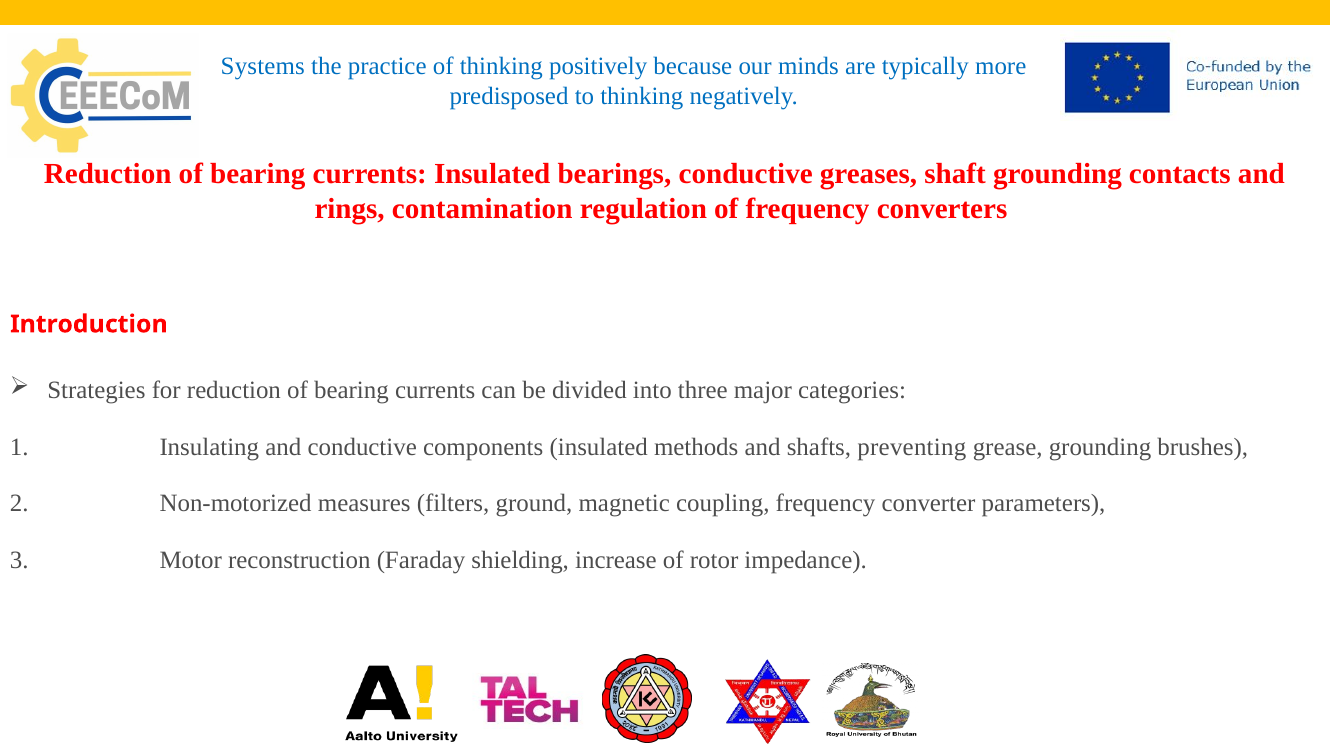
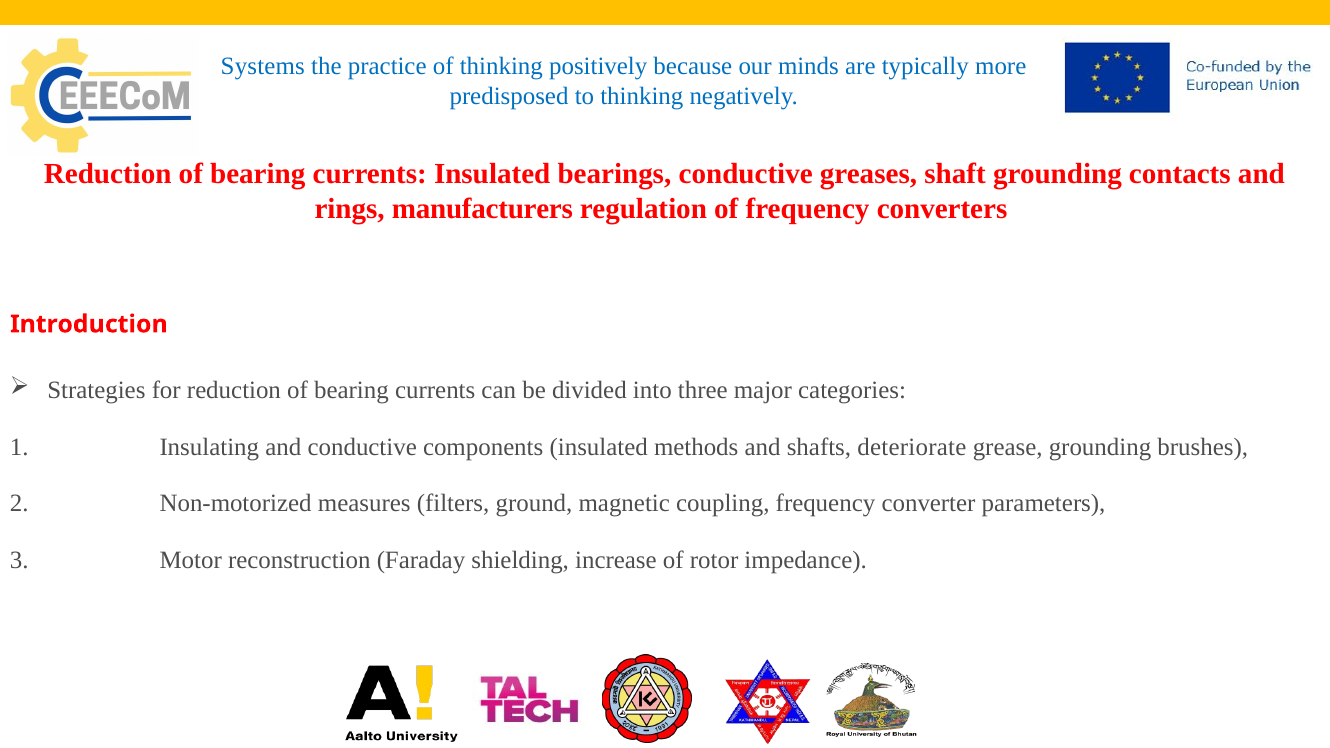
contamination: contamination -> manufacturers (482, 209)
preventing: preventing -> deteriorate (912, 447)
